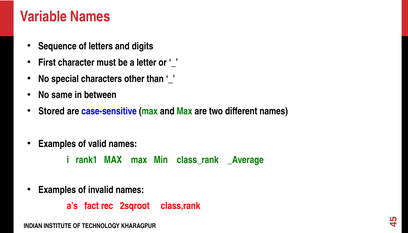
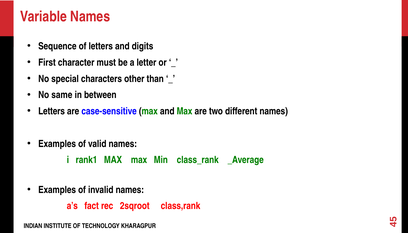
Stored: Stored -> Letters (52, 111)
